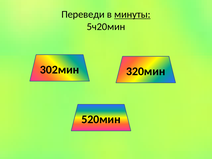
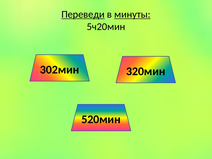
Переведи underline: none -> present (83, 14)
